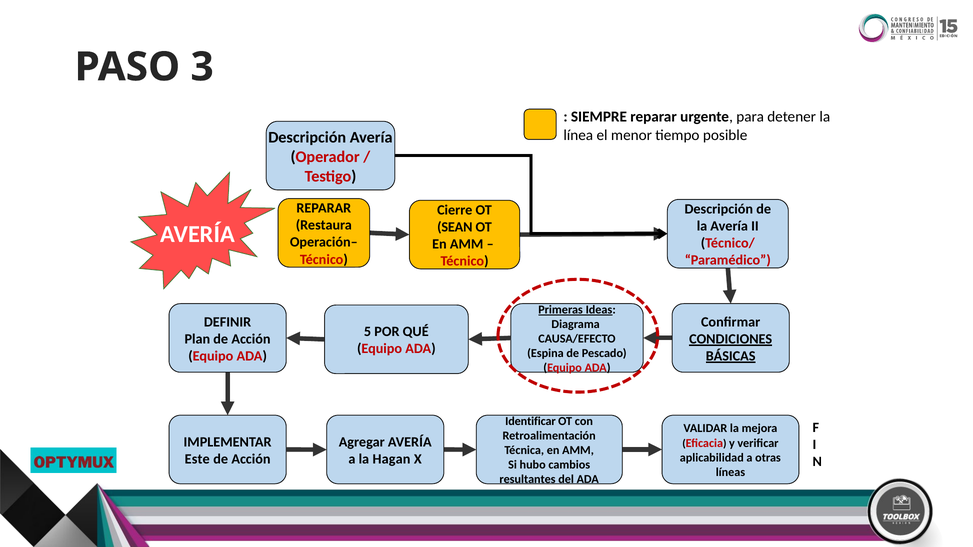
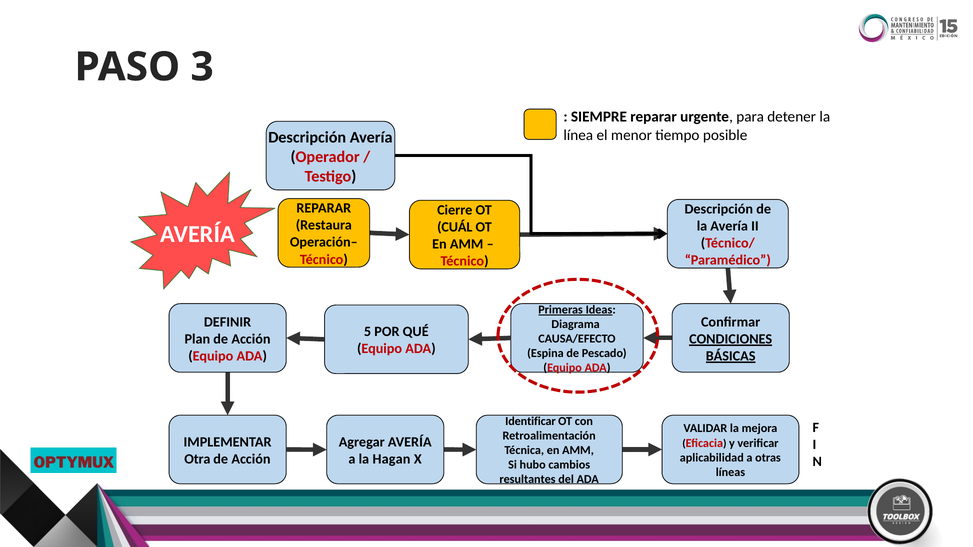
SEAN: SEAN -> CUÁL (455, 227)
Este: Este -> Otra (197, 459)
